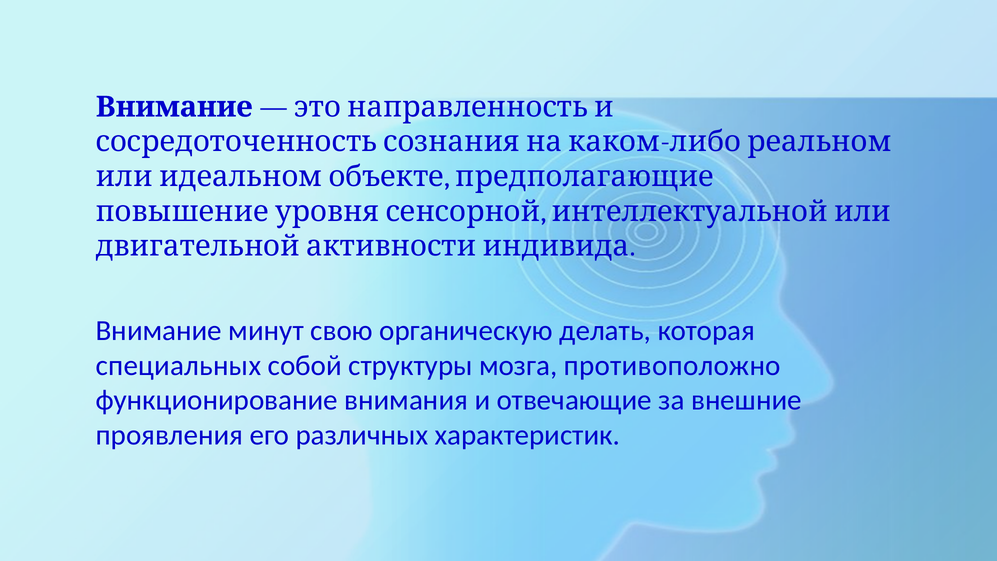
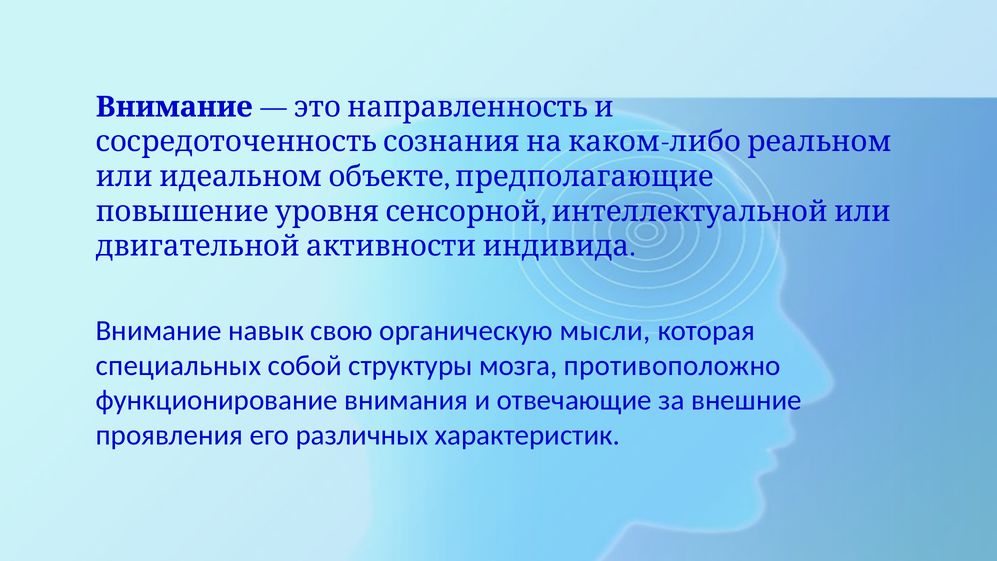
минут: минут -> навык (266, 331)
делать: делать -> мысли (605, 331)
